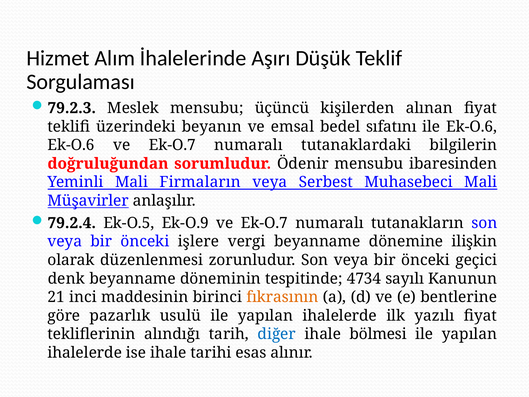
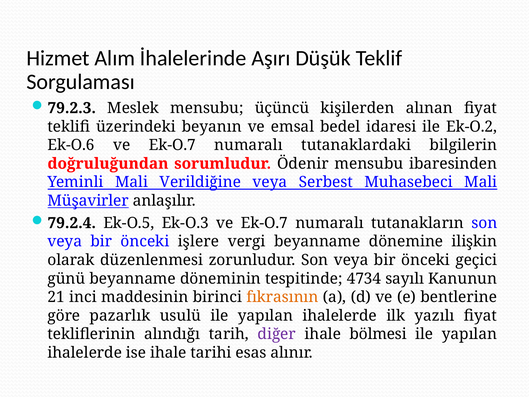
sıfatını: sıfatını -> idaresi (391, 127)
ile Ek-O.6: Ek-O.6 -> Ek-O.2 (472, 127)
Firmaların: Firmaların -> Verildiğine (200, 182)
Ek-O.9: Ek-O.9 -> Ek-O.3 (185, 223)
denk: denk -> günü (66, 278)
diğer colour: blue -> purple (277, 334)
